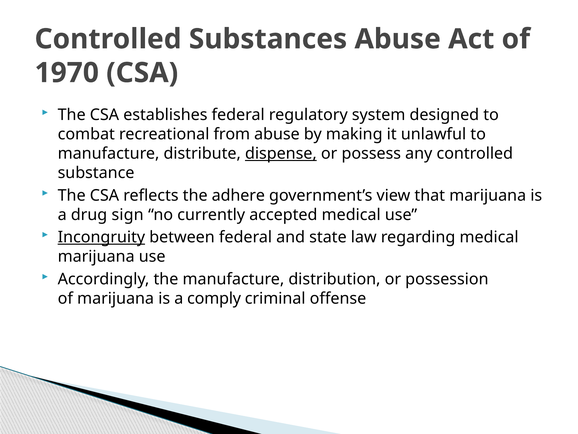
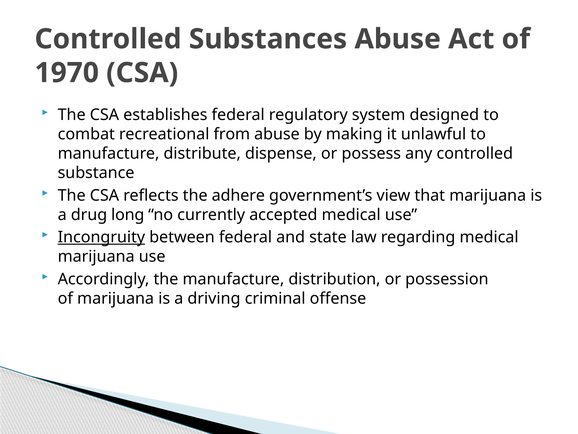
dispense underline: present -> none (281, 153)
sign: sign -> long (128, 214)
comply: comply -> driving (214, 298)
